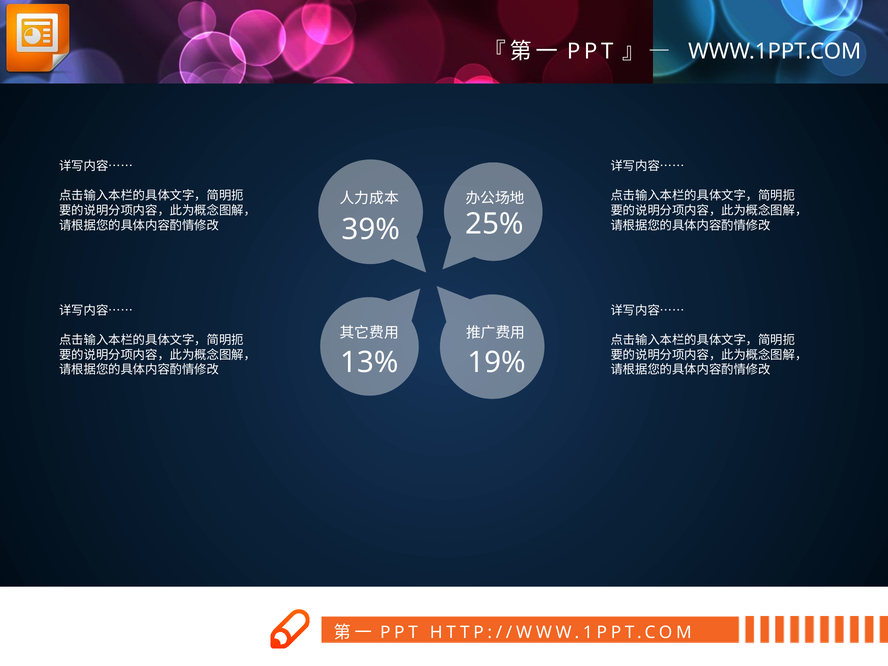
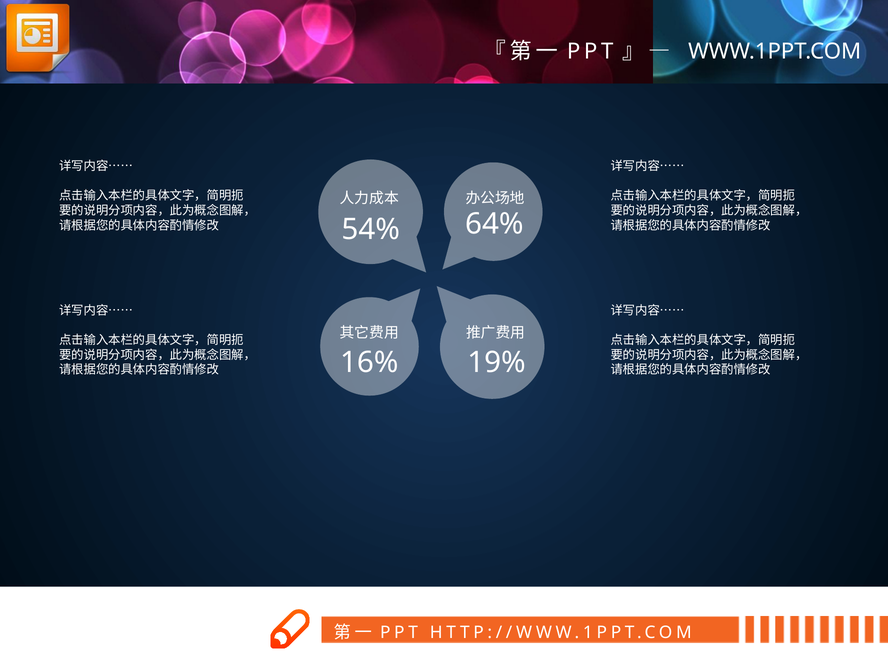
25%: 25% -> 64% (494, 224)
39%: 39% -> 54% (371, 229)
13%: 13% -> 16% (369, 362)
